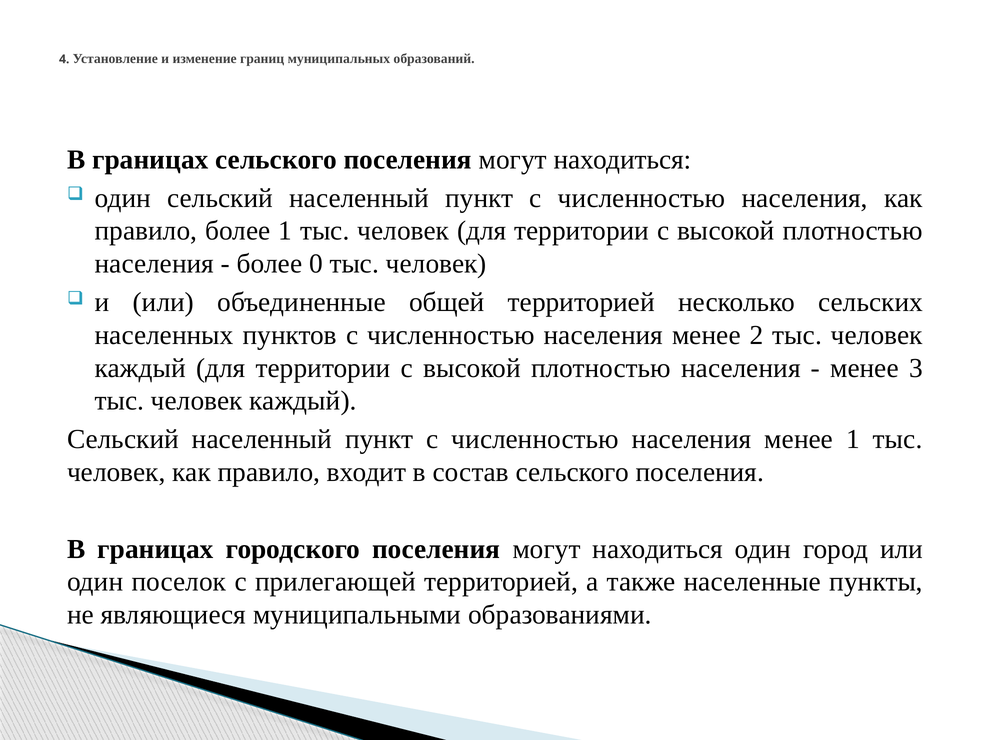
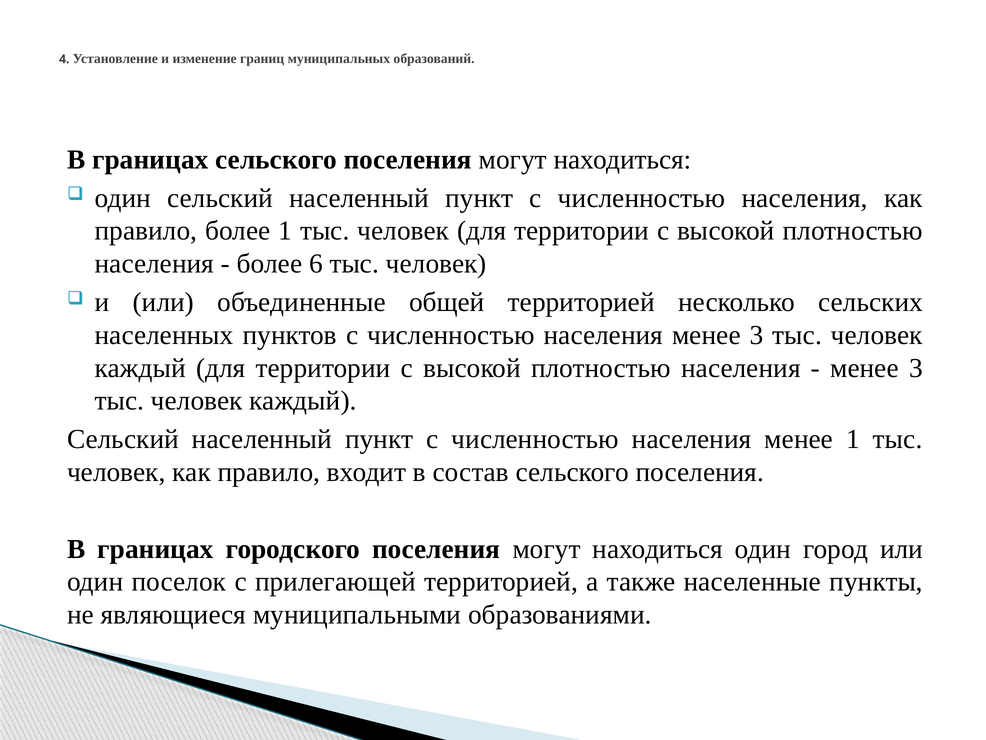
0: 0 -> 6 (316, 264)
населения менее 2: 2 -> 3 (757, 335)
